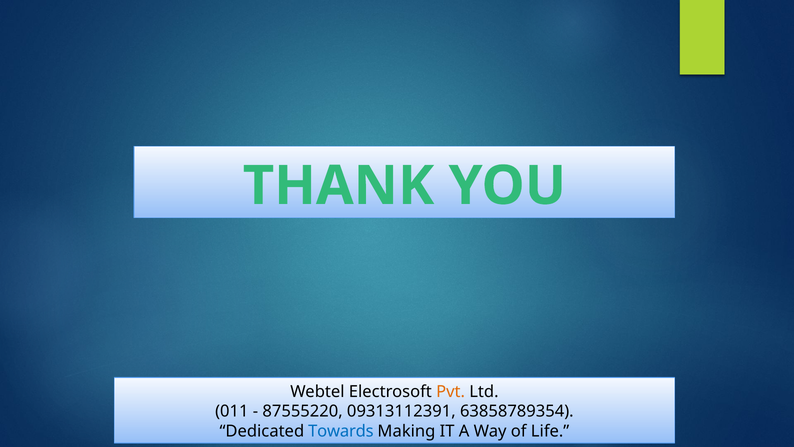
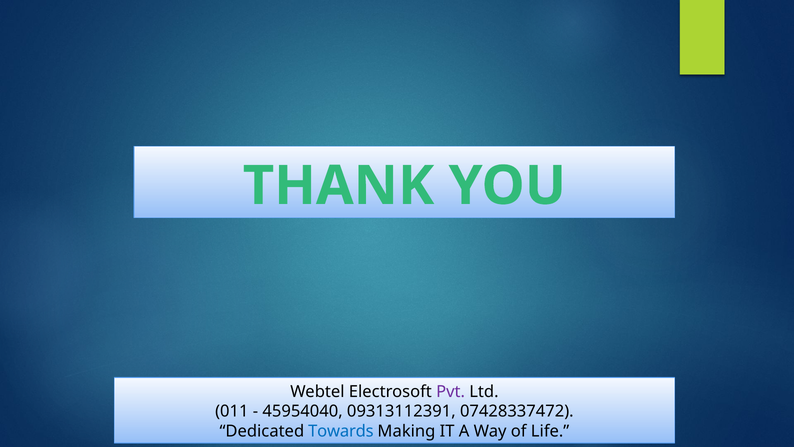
Pvt colour: orange -> purple (451, 391)
87555220: 87555220 -> 45954040 (303, 411)
63858789354: 63858789354 -> 07428337472 (517, 411)
